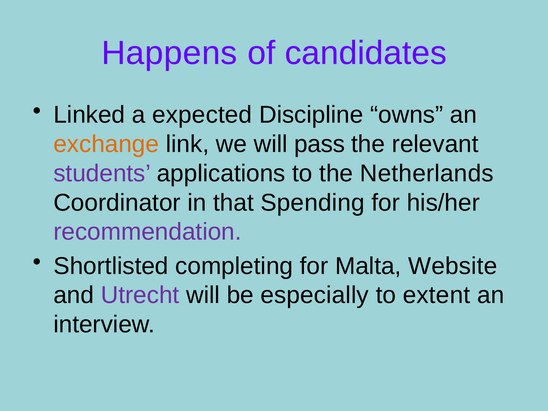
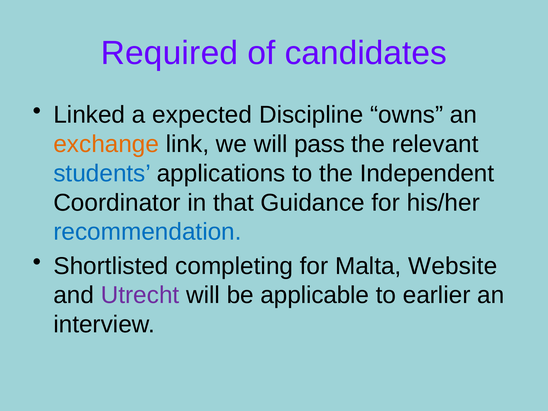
Happens: Happens -> Required (169, 53)
students colour: purple -> blue (102, 173)
Netherlands: Netherlands -> Independent (427, 173)
Spending: Spending -> Guidance (313, 203)
recommendation colour: purple -> blue (148, 232)
especially: especially -> applicable (315, 295)
extent: extent -> earlier (437, 295)
